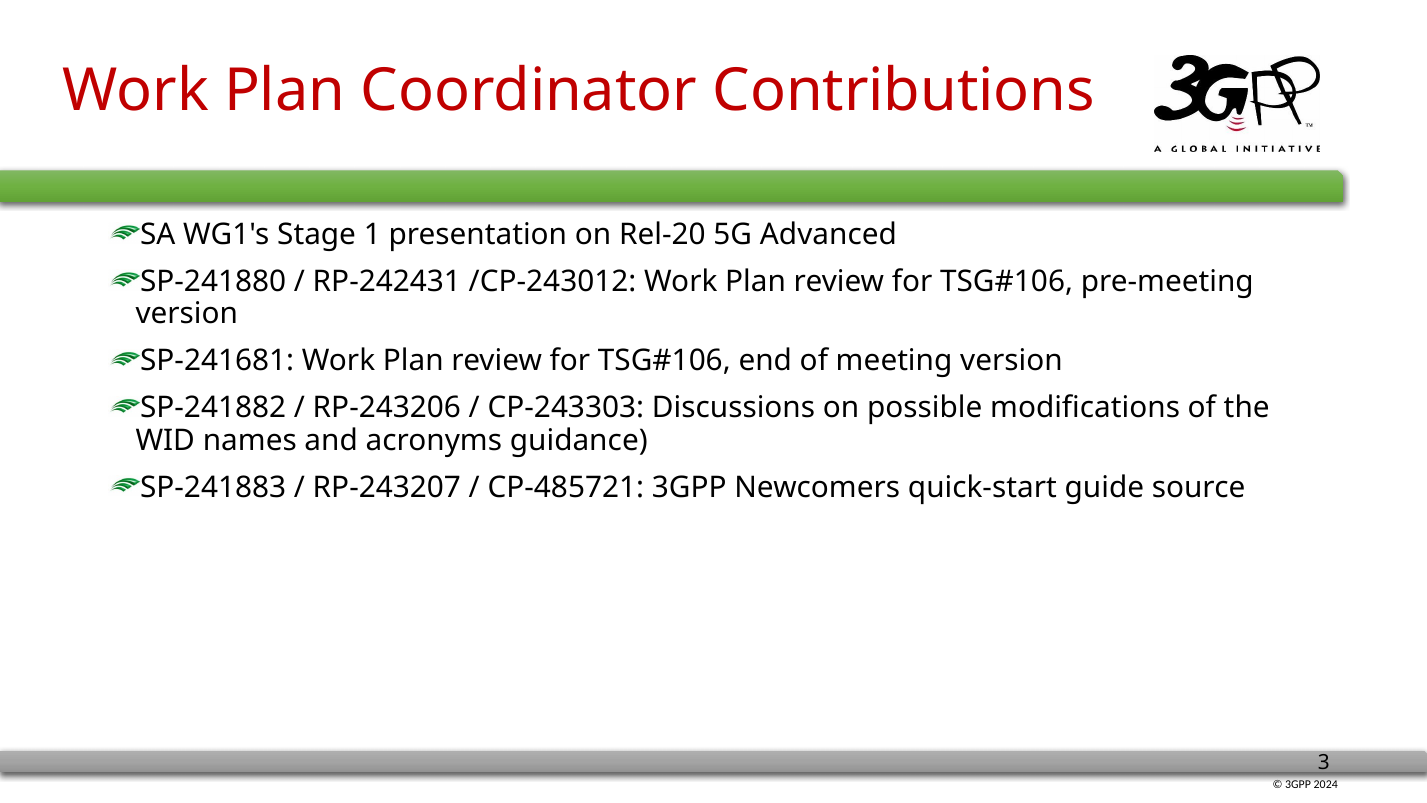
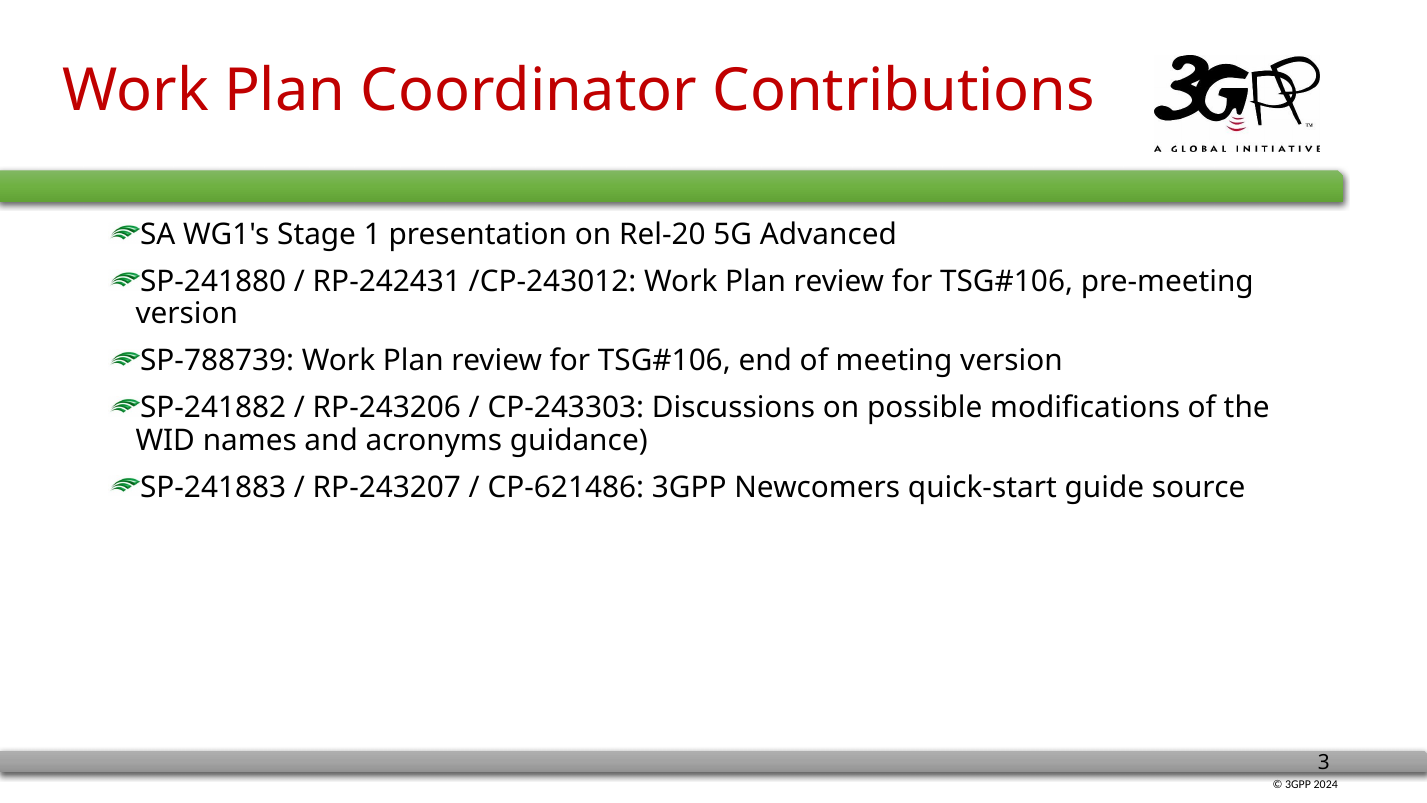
SP-241681: SP-241681 -> SP-788739 (217, 361)
CP-485721: CP-485721 -> CP-621486 (566, 487)
